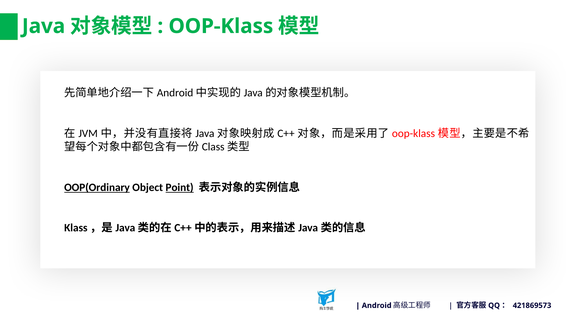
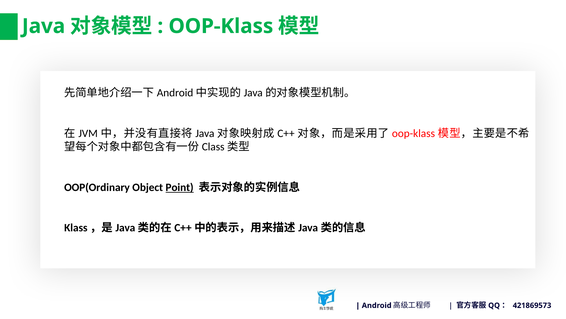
OOP(Ordinary underline: present -> none (97, 187)
